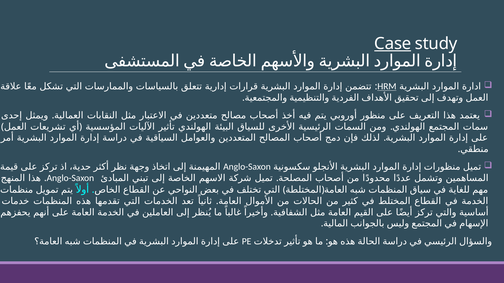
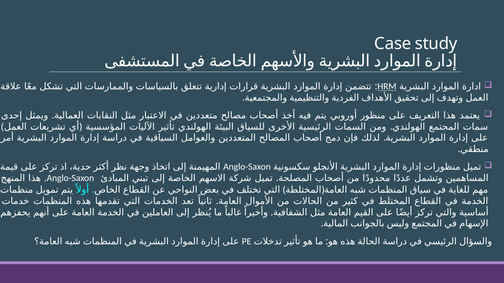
Case underline: present -> none (393, 44)
